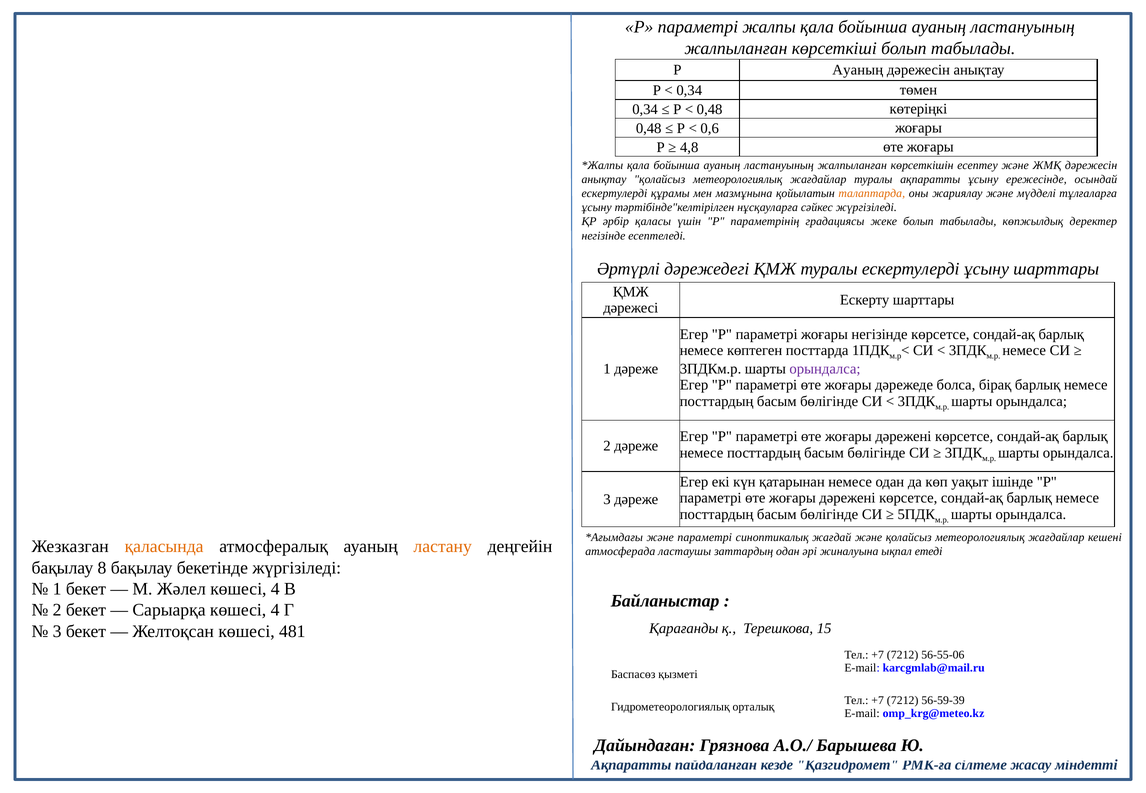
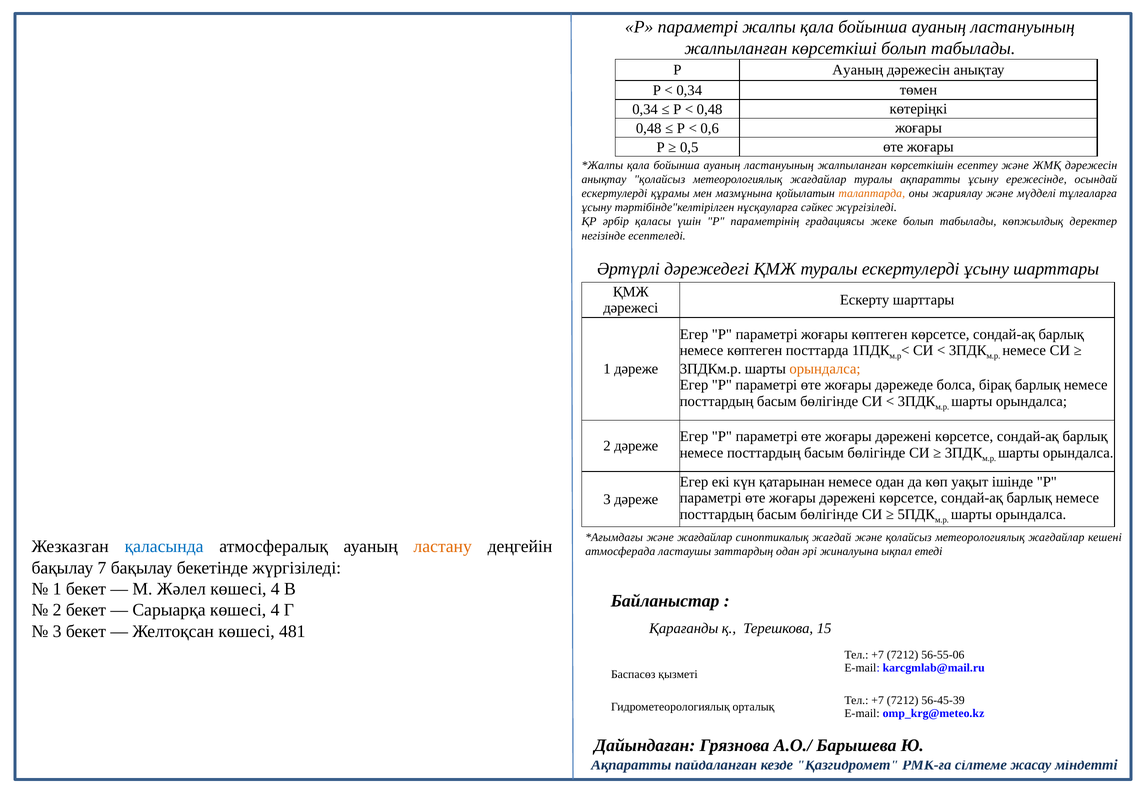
4,8: 4,8 -> 0,5 (689, 147)
жоғары негізінде: негізінде -> көптеген (879, 334)
орындалса colour: purple -> orange (825, 369)
және параметрі: параметрі -> жағдайлар (705, 537)
қаласында colour: orange -> blue (164, 547)
8: 8 -> 7 (102, 568)
56-59-39: 56-59-39 -> 56-45-39 (943, 701)
